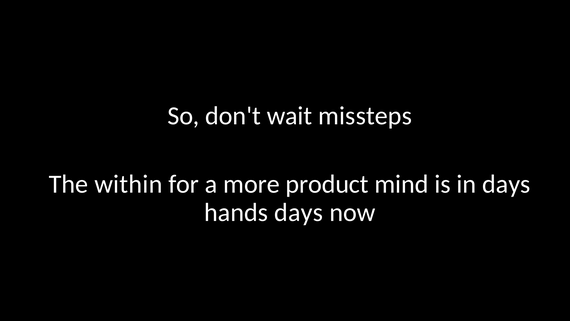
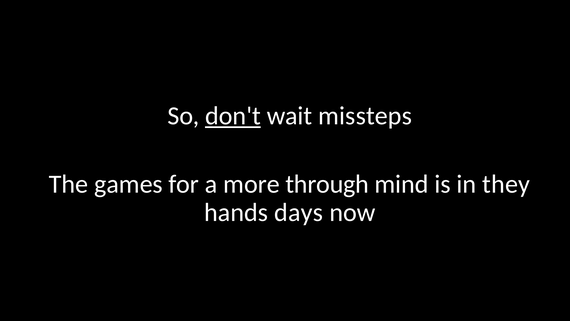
don't underline: none -> present (233, 116)
within: within -> games (129, 184)
product: product -> through (327, 184)
in days: days -> they (506, 184)
